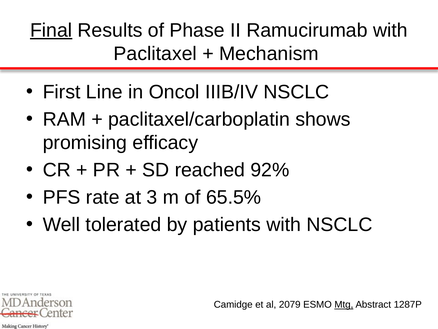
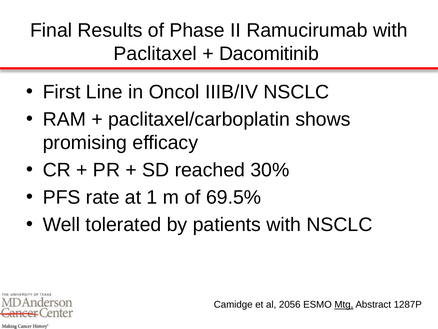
Final underline: present -> none (51, 30)
Mechanism: Mechanism -> Dacomitinib (269, 54)
92%: 92% -> 30% (270, 170)
3: 3 -> 1 (152, 197)
65.5%: 65.5% -> 69.5% (234, 197)
2079: 2079 -> 2056 (290, 304)
